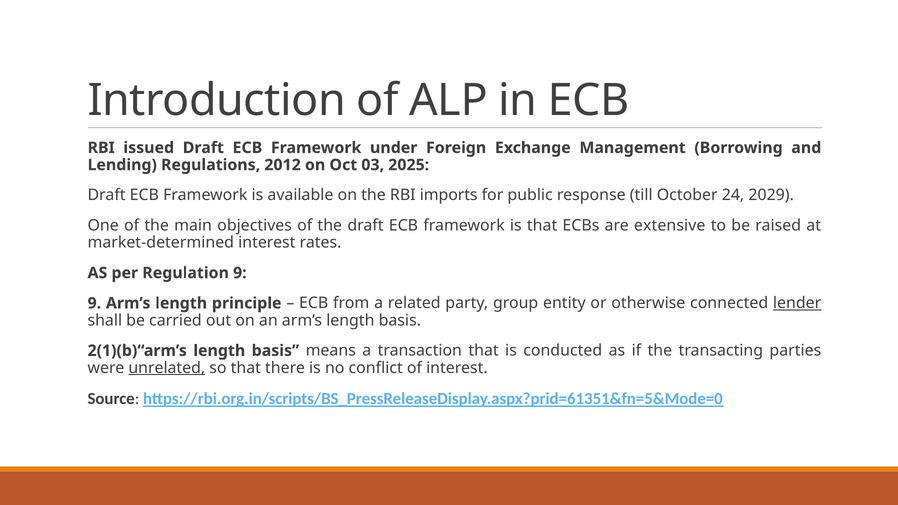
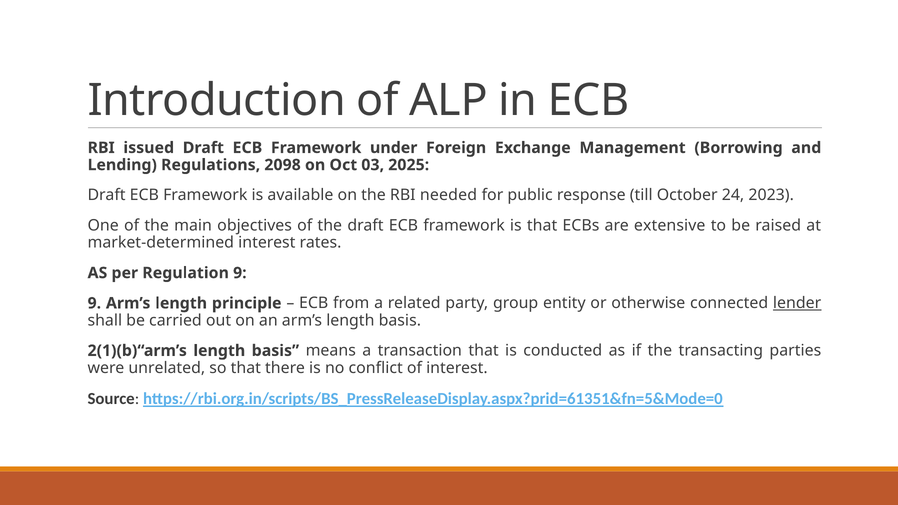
2012: 2012 -> 2098 (283, 165)
imports: imports -> needed (449, 195)
2029: 2029 -> 2023 (771, 195)
unrelated underline: present -> none (167, 368)
